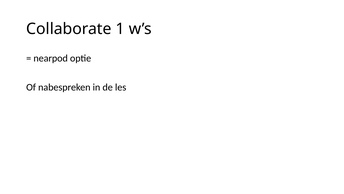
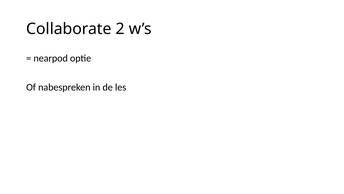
1: 1 -> 2 (120, 29)
